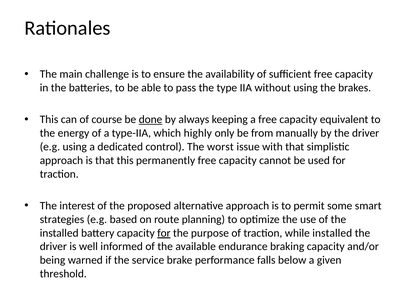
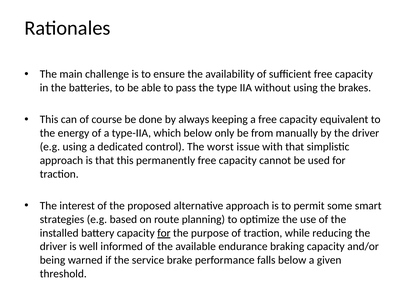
done underline: present -> none (151, 120)
which highly: highly -> below (198, 133)
while installed: installed -> reducing (332, 233)
